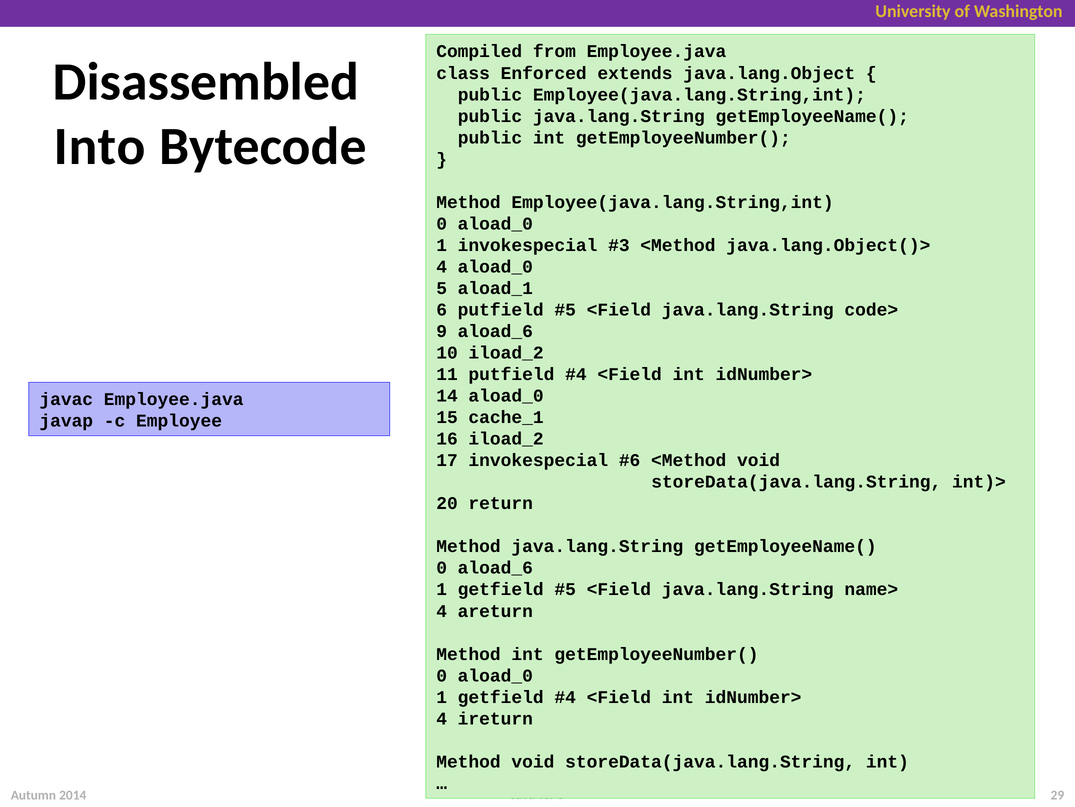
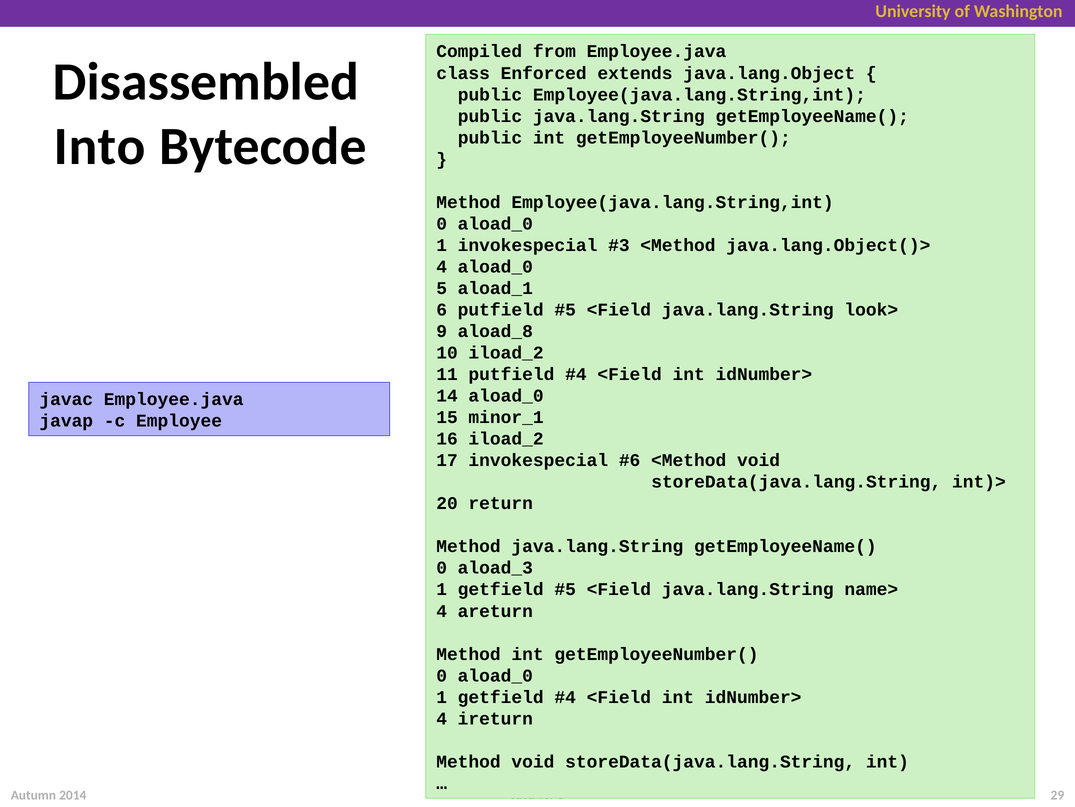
code>: code> -> look> (871, 310)
9 aload_6: aload_6 -> aload_8 (495, 331)
cache_1: cache_1 -> minor_1 (506, 417)
0 aload_6: aload_6 -> aload_3 (495, 568)
